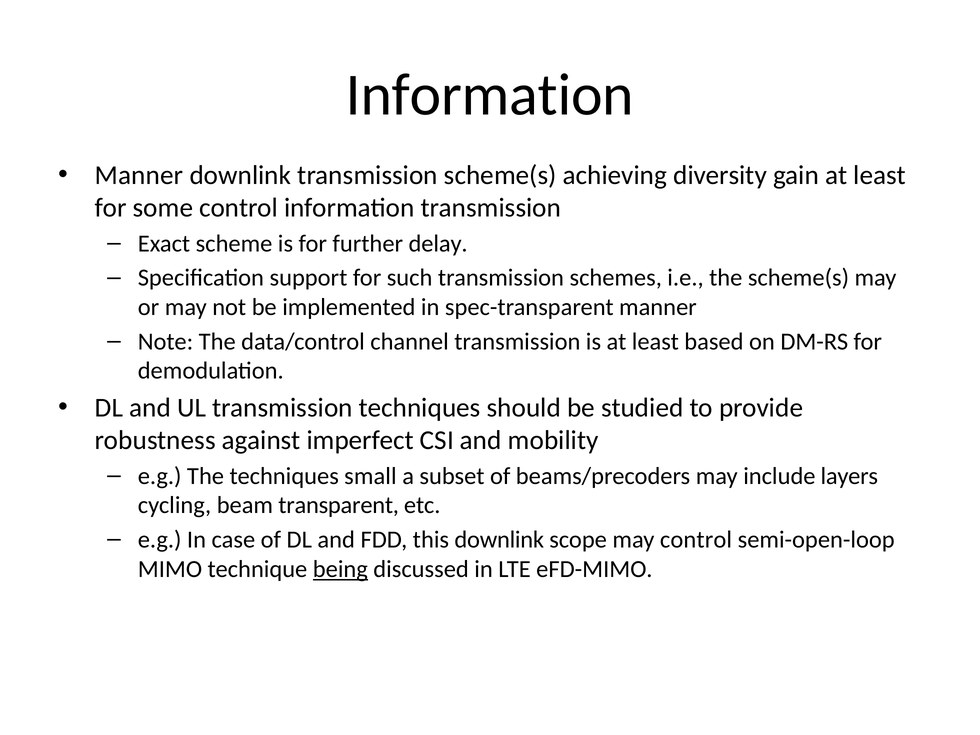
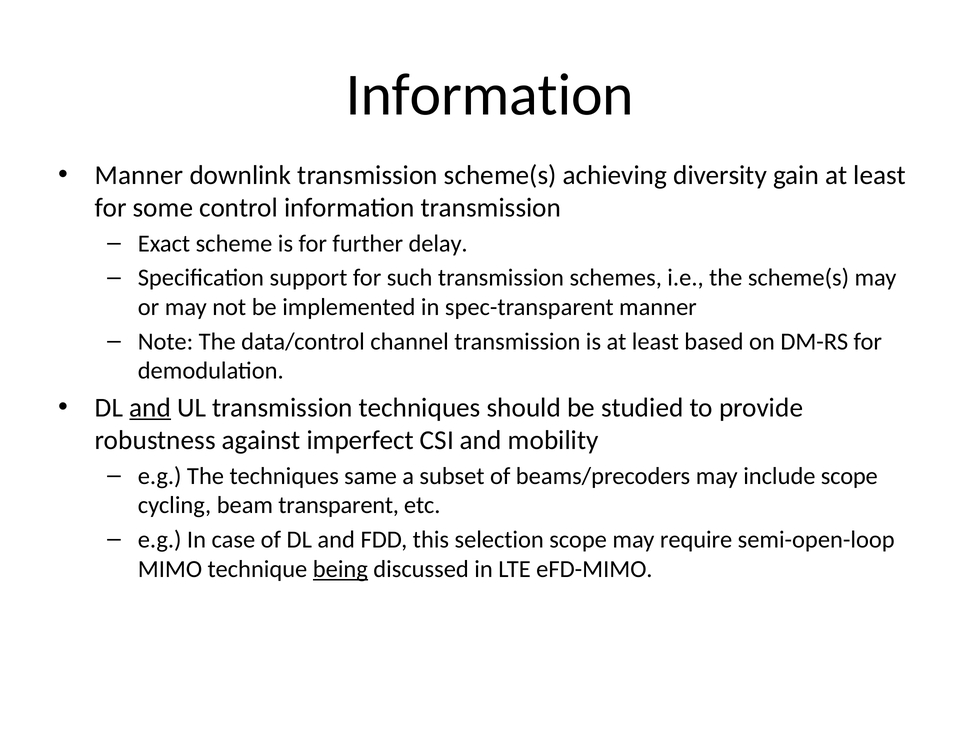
and underline: none -> present (150, 408)
small: small -> same (371, 476)
include layers: layers -> scope (849, 476)
this downlink: downlink -> selection (499, 540)
may control: control -> require (696, 540)
